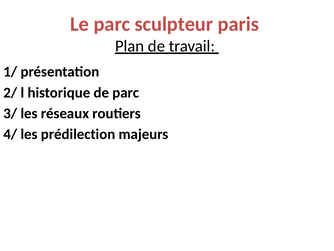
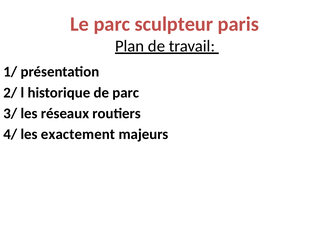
prédilection: prédilection -> exactement (78, 134)
